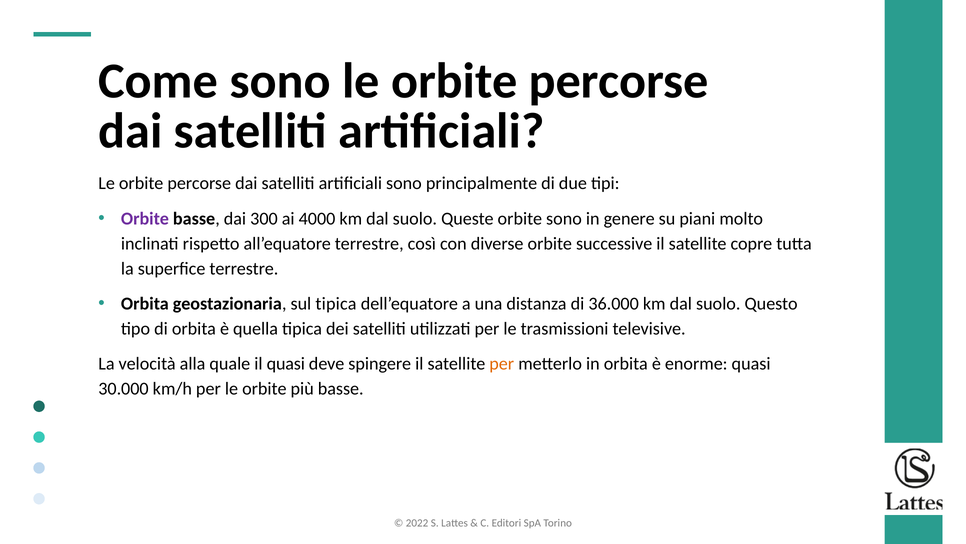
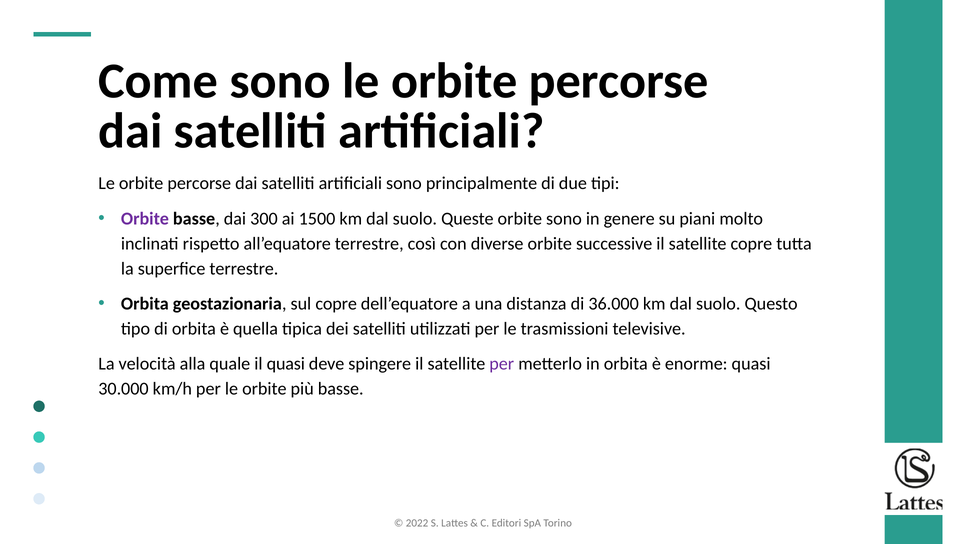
4000: 4000 -> 1500 (317, 218)
sul tipica: tipica -> copre (336, 303)
per colour: orange -> purple (502, 363)
